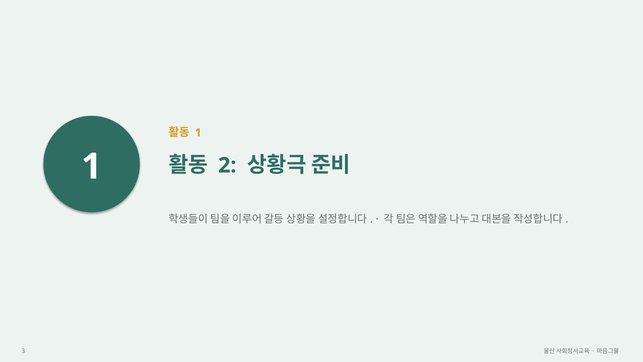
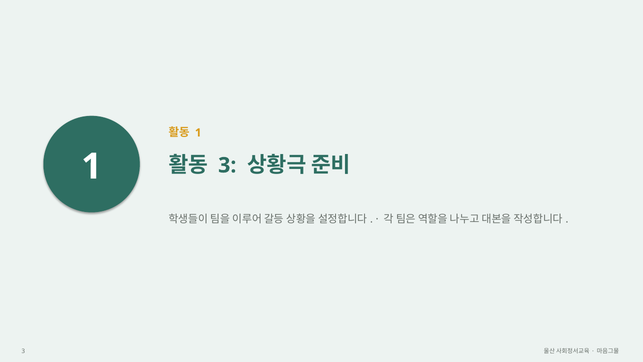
2: 2 -> 3 (227, 165)
